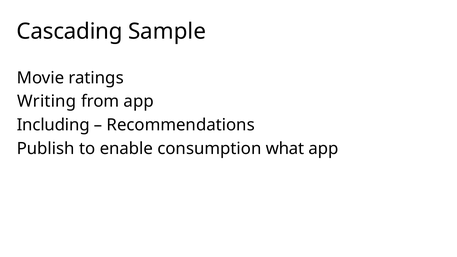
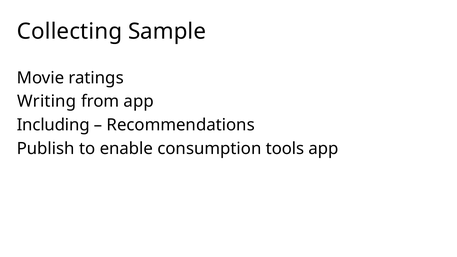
Cascading: Cascading -> Collecting (69, 31)
what: what -> tools (285, 149)
